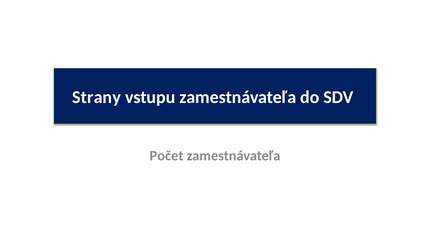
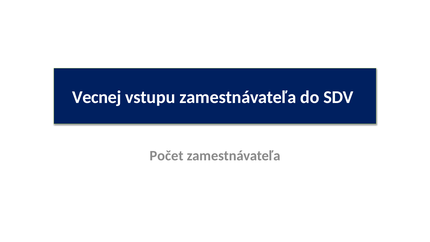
Strany: Strany -> Vecnej (97, 97)
